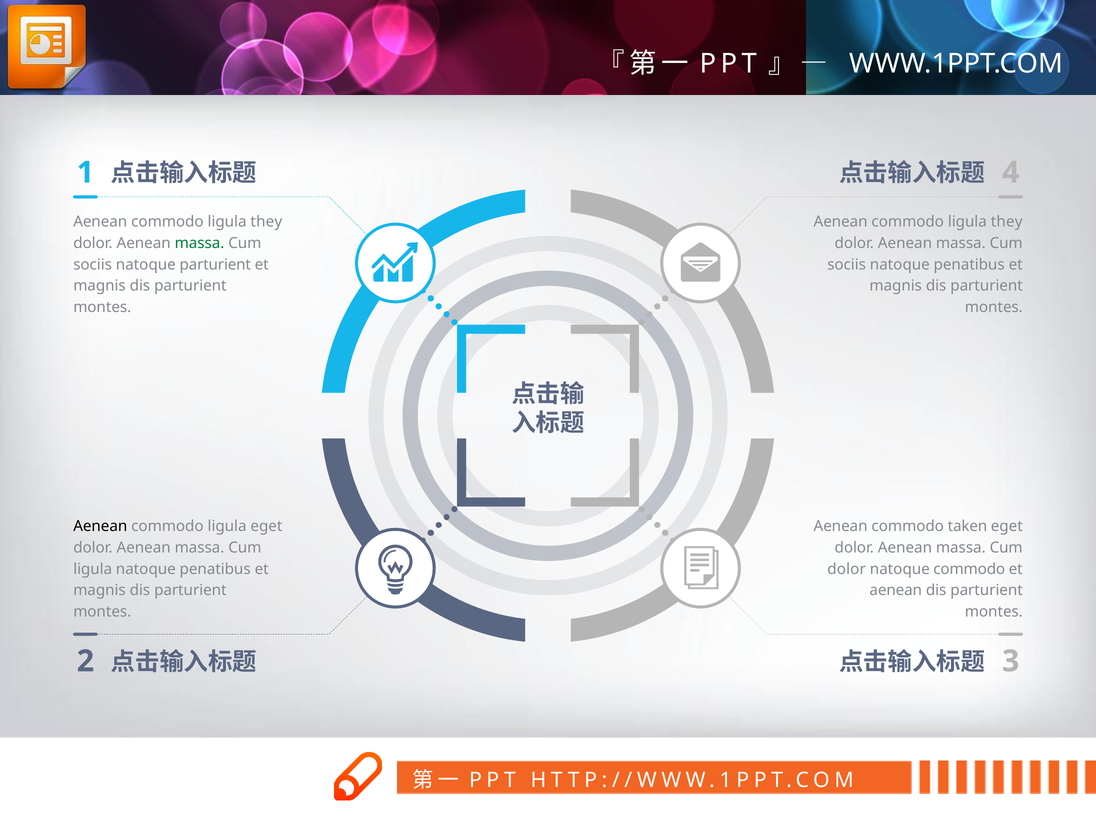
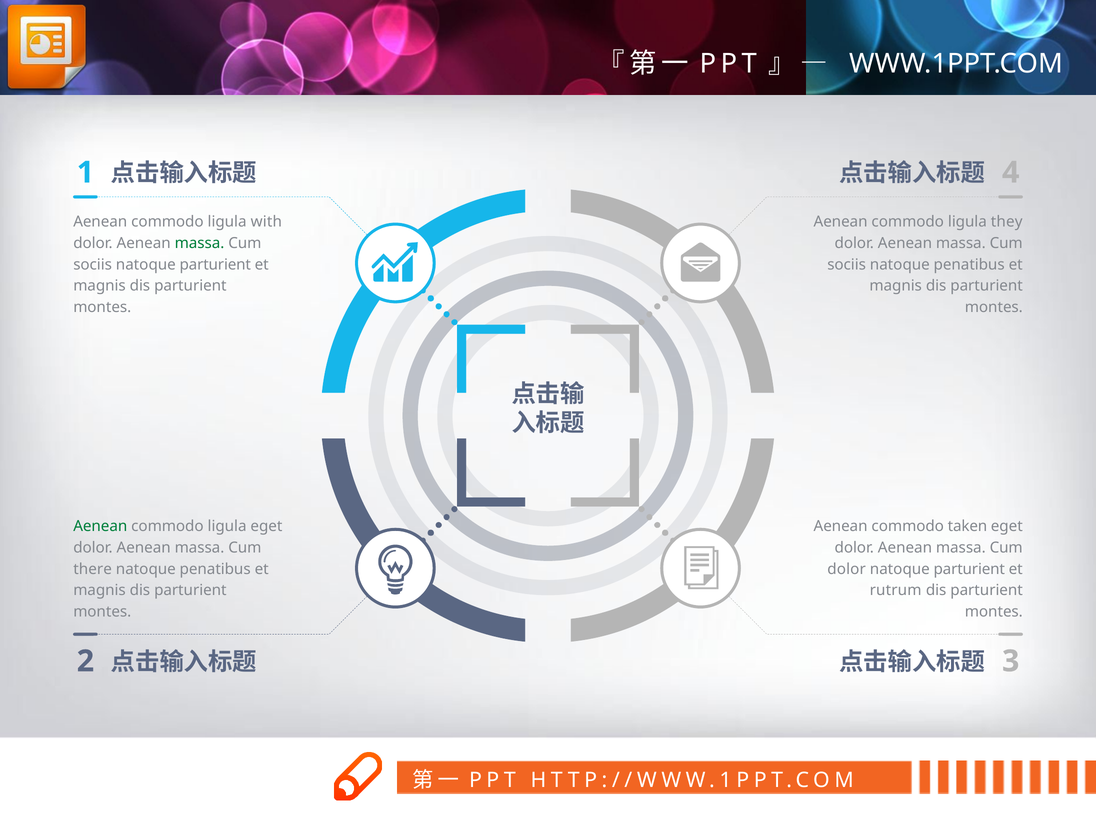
they: they -> with (266, 222)
Aenean colour: black -> green (100, 526)
ligula: ligula -> there (93, 569)
commodo: commodo -> parturient (969, 569)
aenean: aenean -> rutrum (896, 590)
